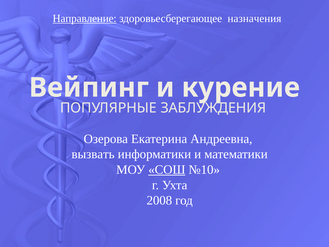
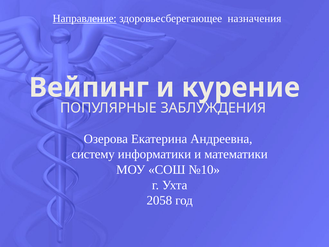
вызвать: вызвать -> систему (93, 154)
СОШ underline: present -> none (167, 169)
2008: 2008 -> 2058 (159, 200)
